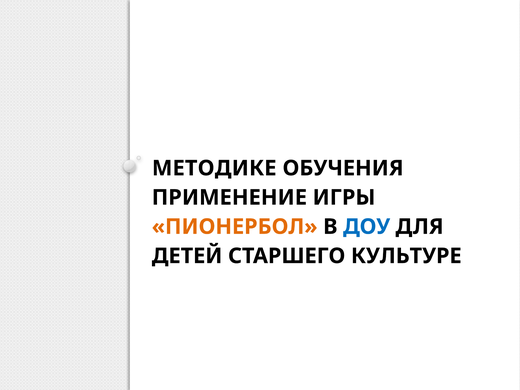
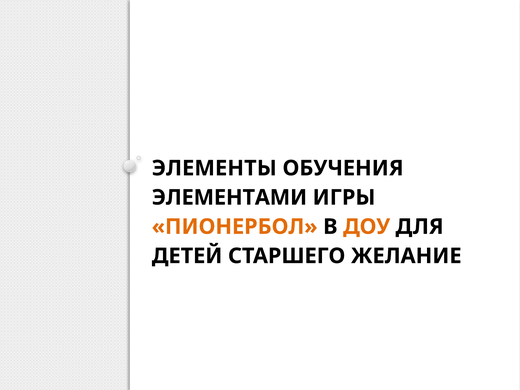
МЕТОДИКЕ: МЕТОДИКЕ -> ЭЛЕМЕНТЫ (214, 168)
ПРИМЕНЕНИЕ: ПРИМЕНЕНИЕ -> ЭЛЕМЕНТАМИ (229, 197)
ДОУ colour: blue -> orange (367, 227)
КУЛЬТУРЕ: КУЛЬТУРЕ -> ЖЕЛАНИЕ (406, 256)
